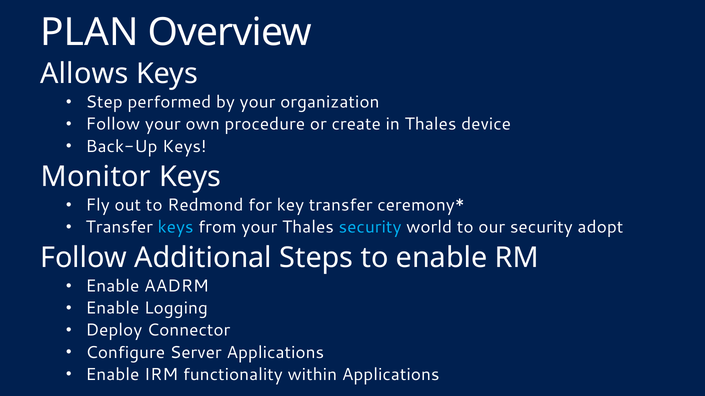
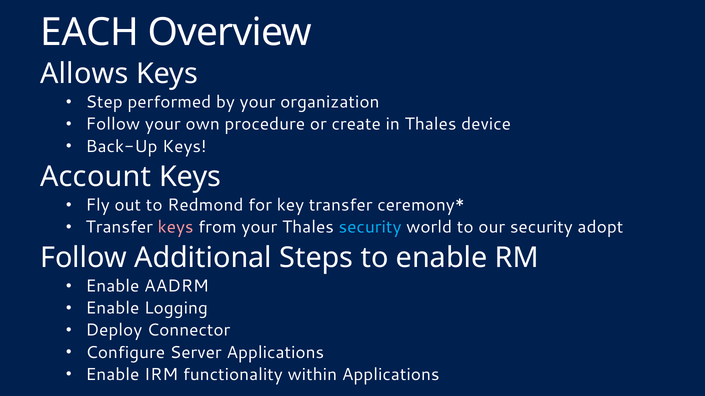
PLAN: PLAN -> EACH (90, 32)
Monitor: Monitor -> Account (96, 177)
keys colour: light blue -> pink (176, 228)
